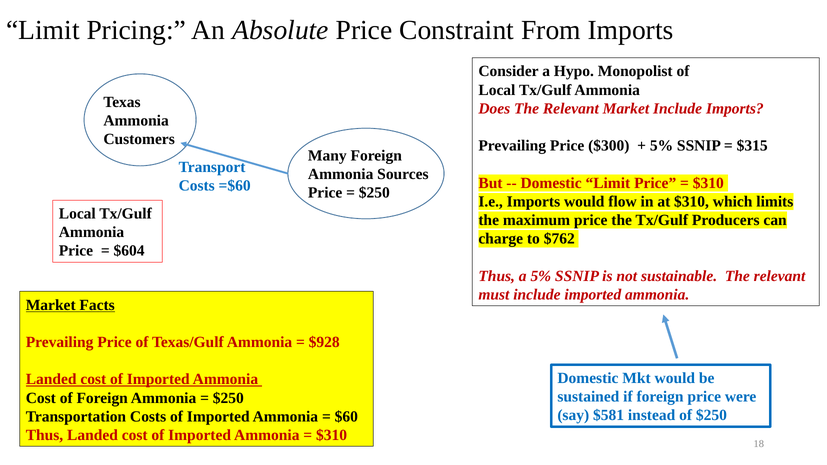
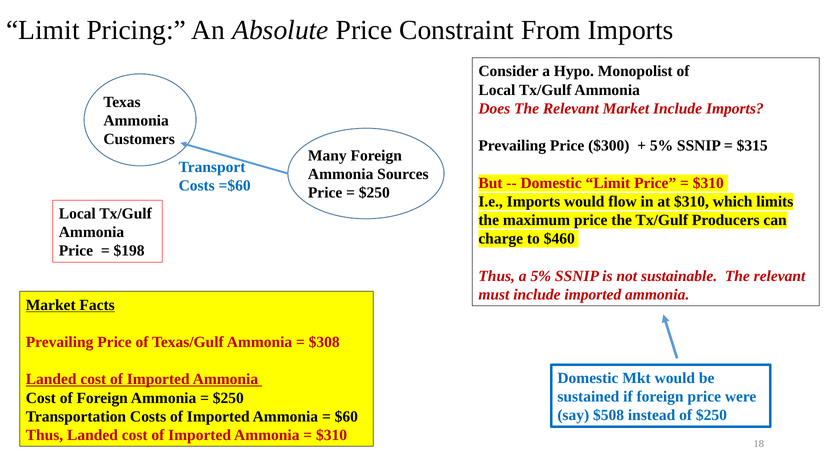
$762: $762 -> $460 (559, 239)
$604: $604 -> $198 (129, 251)
$928: $928 -> $308 (324, 342)
$581: $581 -> $508 (609, 416)
